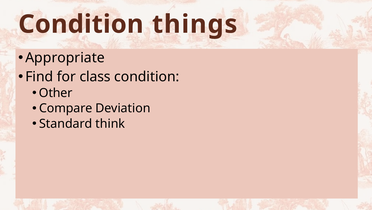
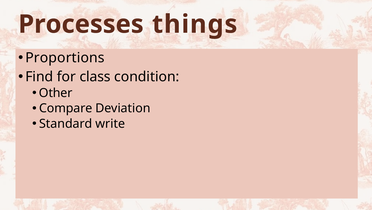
Condition: Condition -> Processes (81, 24)
Appropriate: Appropriate -> Proportions (65, 58)
think: think -> write (110, 123)
